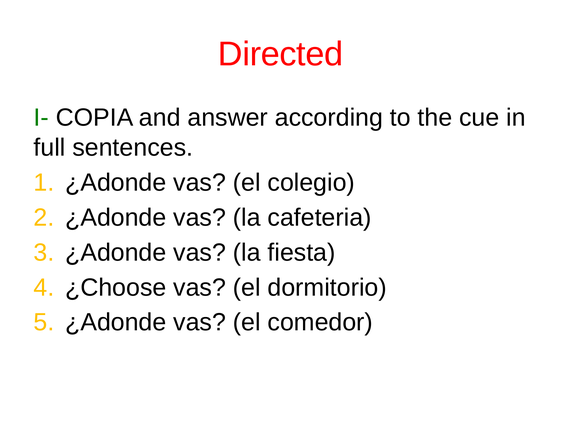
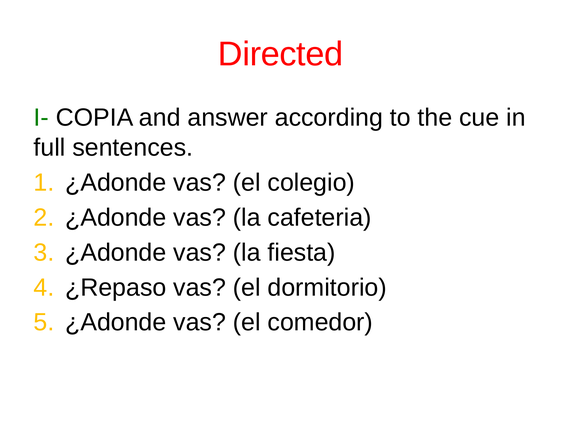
¿Choose: ¿Choose -> ¿Repaso (116, 287)
